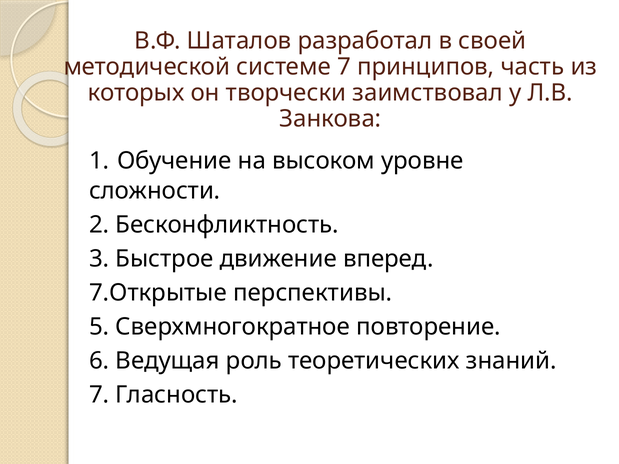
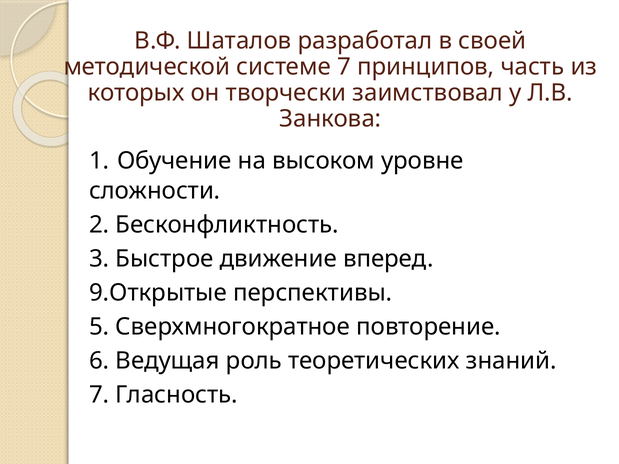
7.Открытые: 7.Открытые -> 9.Открытые (158, 293)
